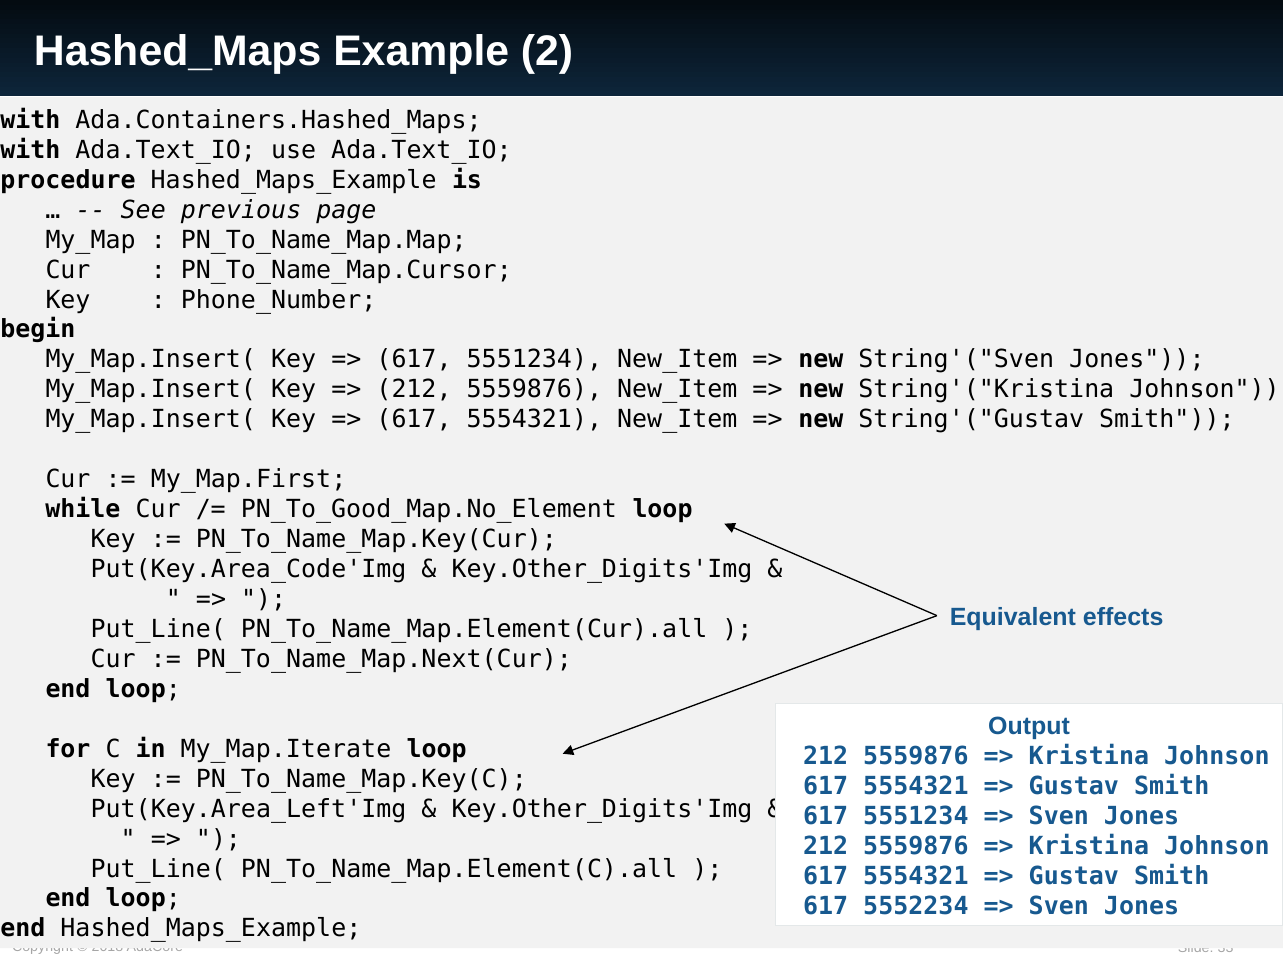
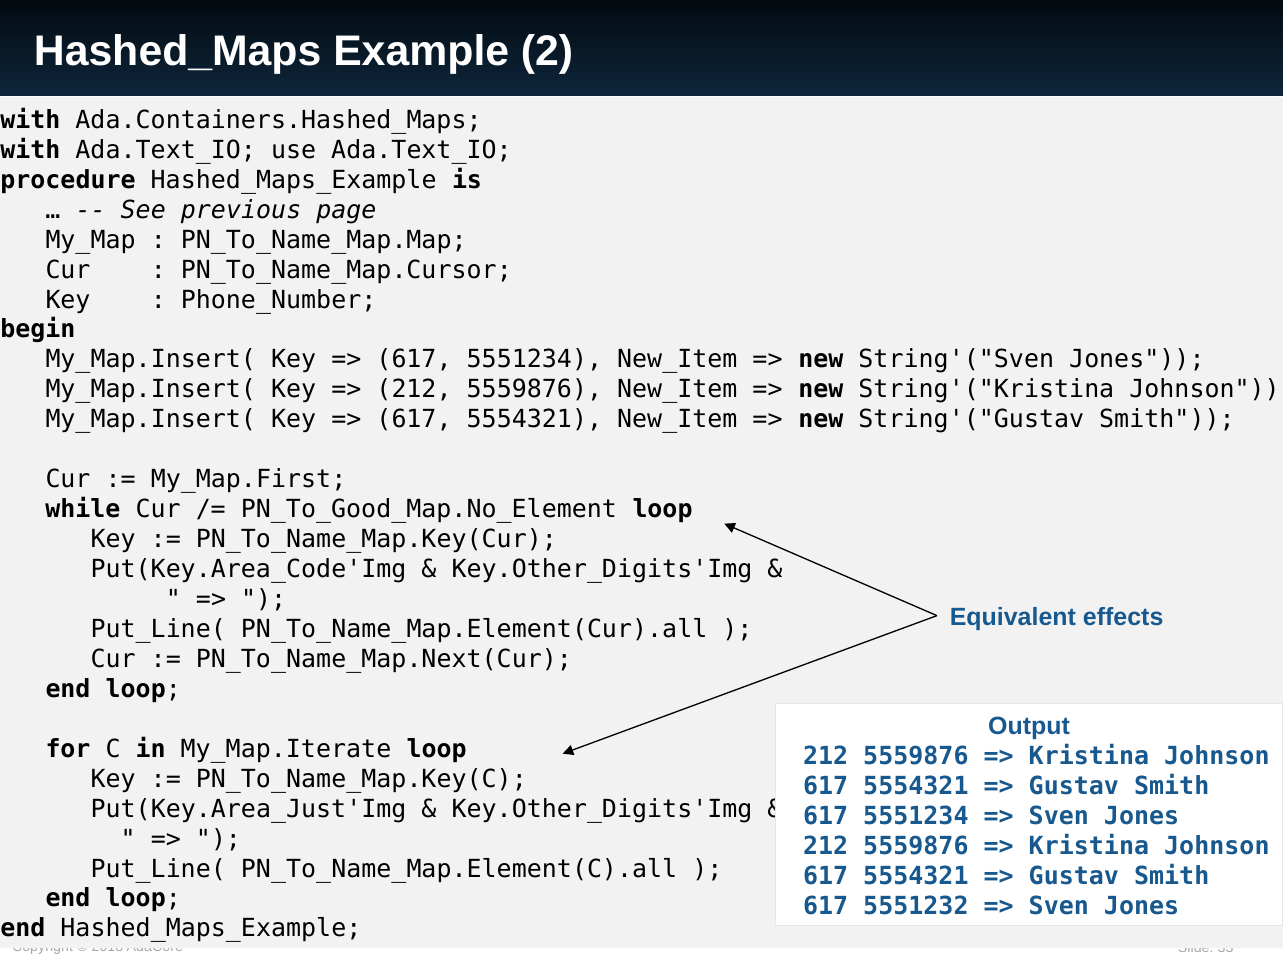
Put(Key.Area_Left'Img: Put(Key.Area_Left'Img -> Put(Key.Area_Just'Img (249, 809)
5552234: 5552234 -> 5551232 (916, 906)
